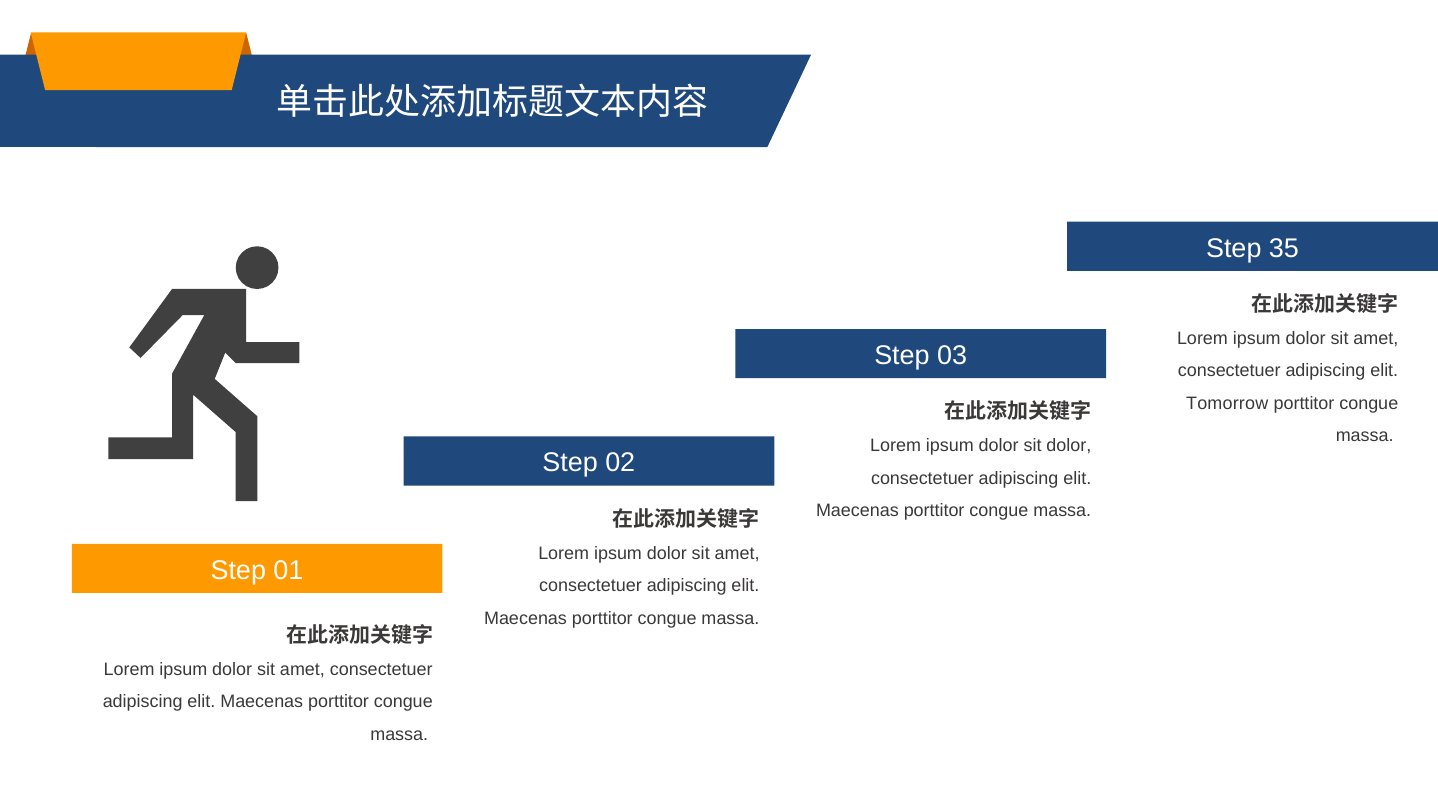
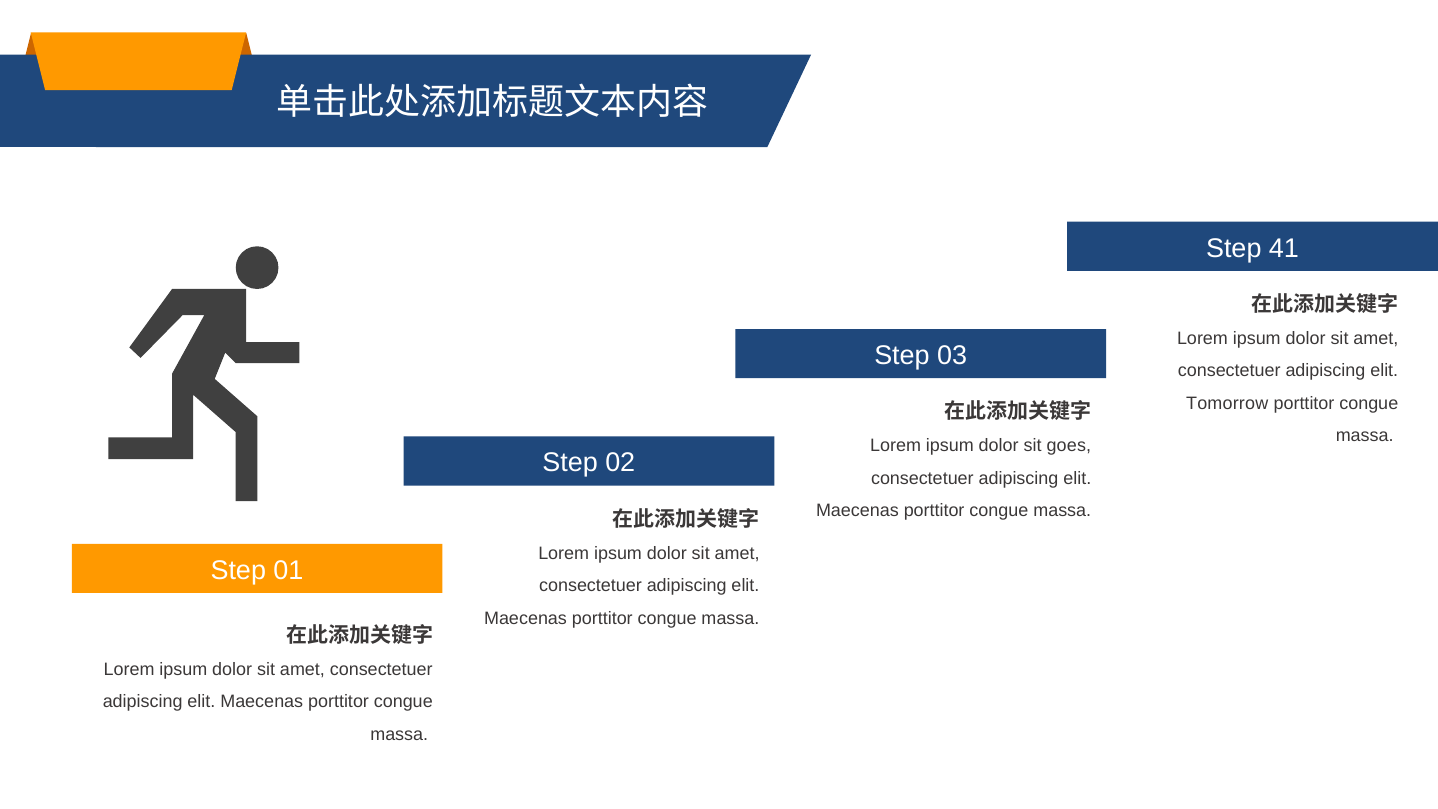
35: 35 -> 41 (1284, 248)
sit dolor: dolor -> goes (1069, 446)
